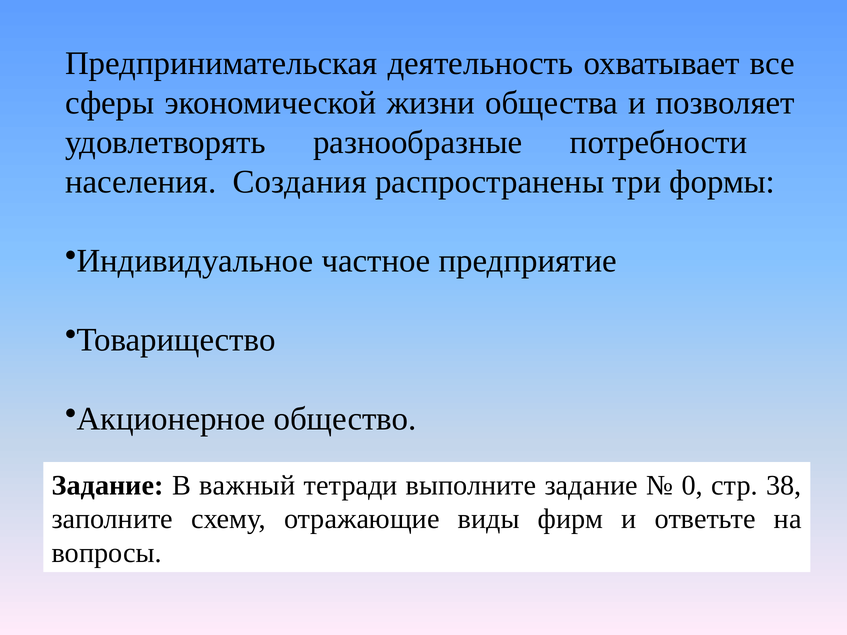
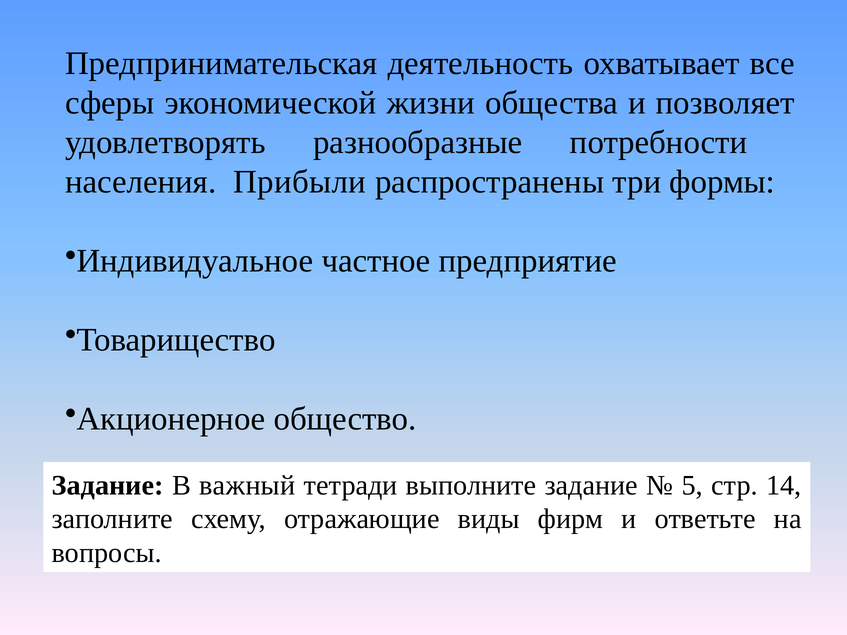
Создания: Создания -> Прибыли (300, 182)
0: 0 -> 5 (692, 485)
38: 38 -> 14 (784, 485)
